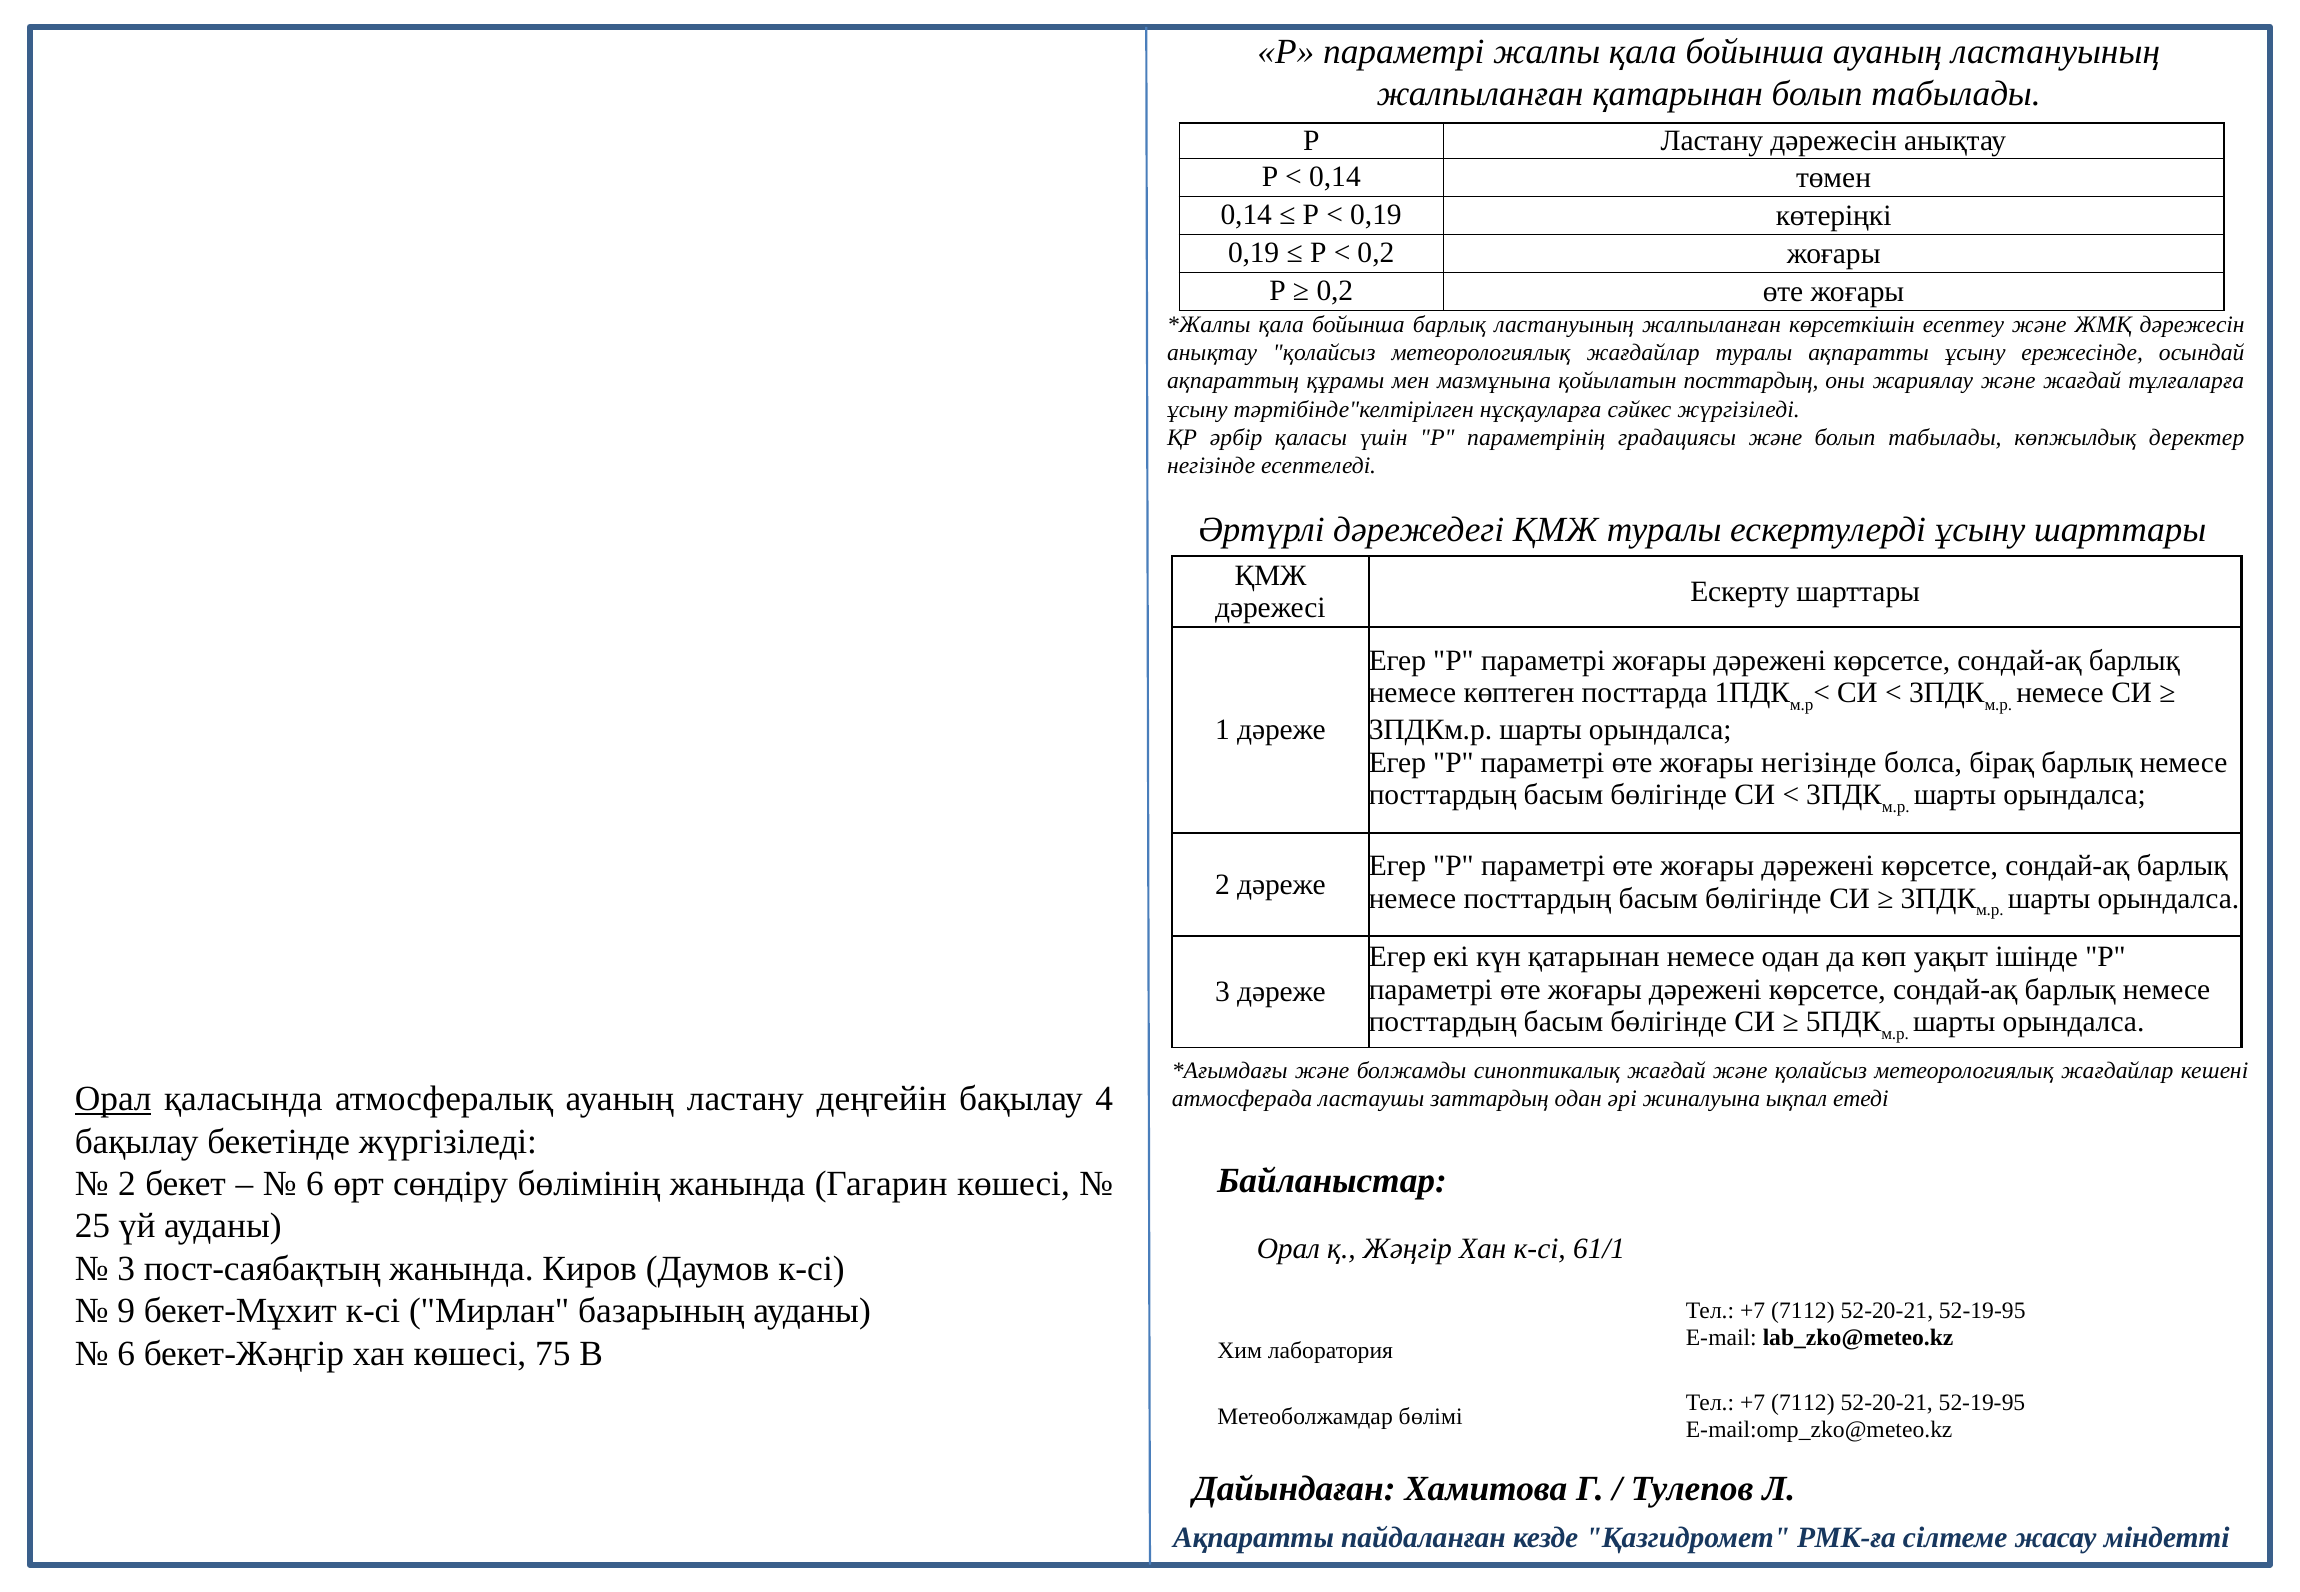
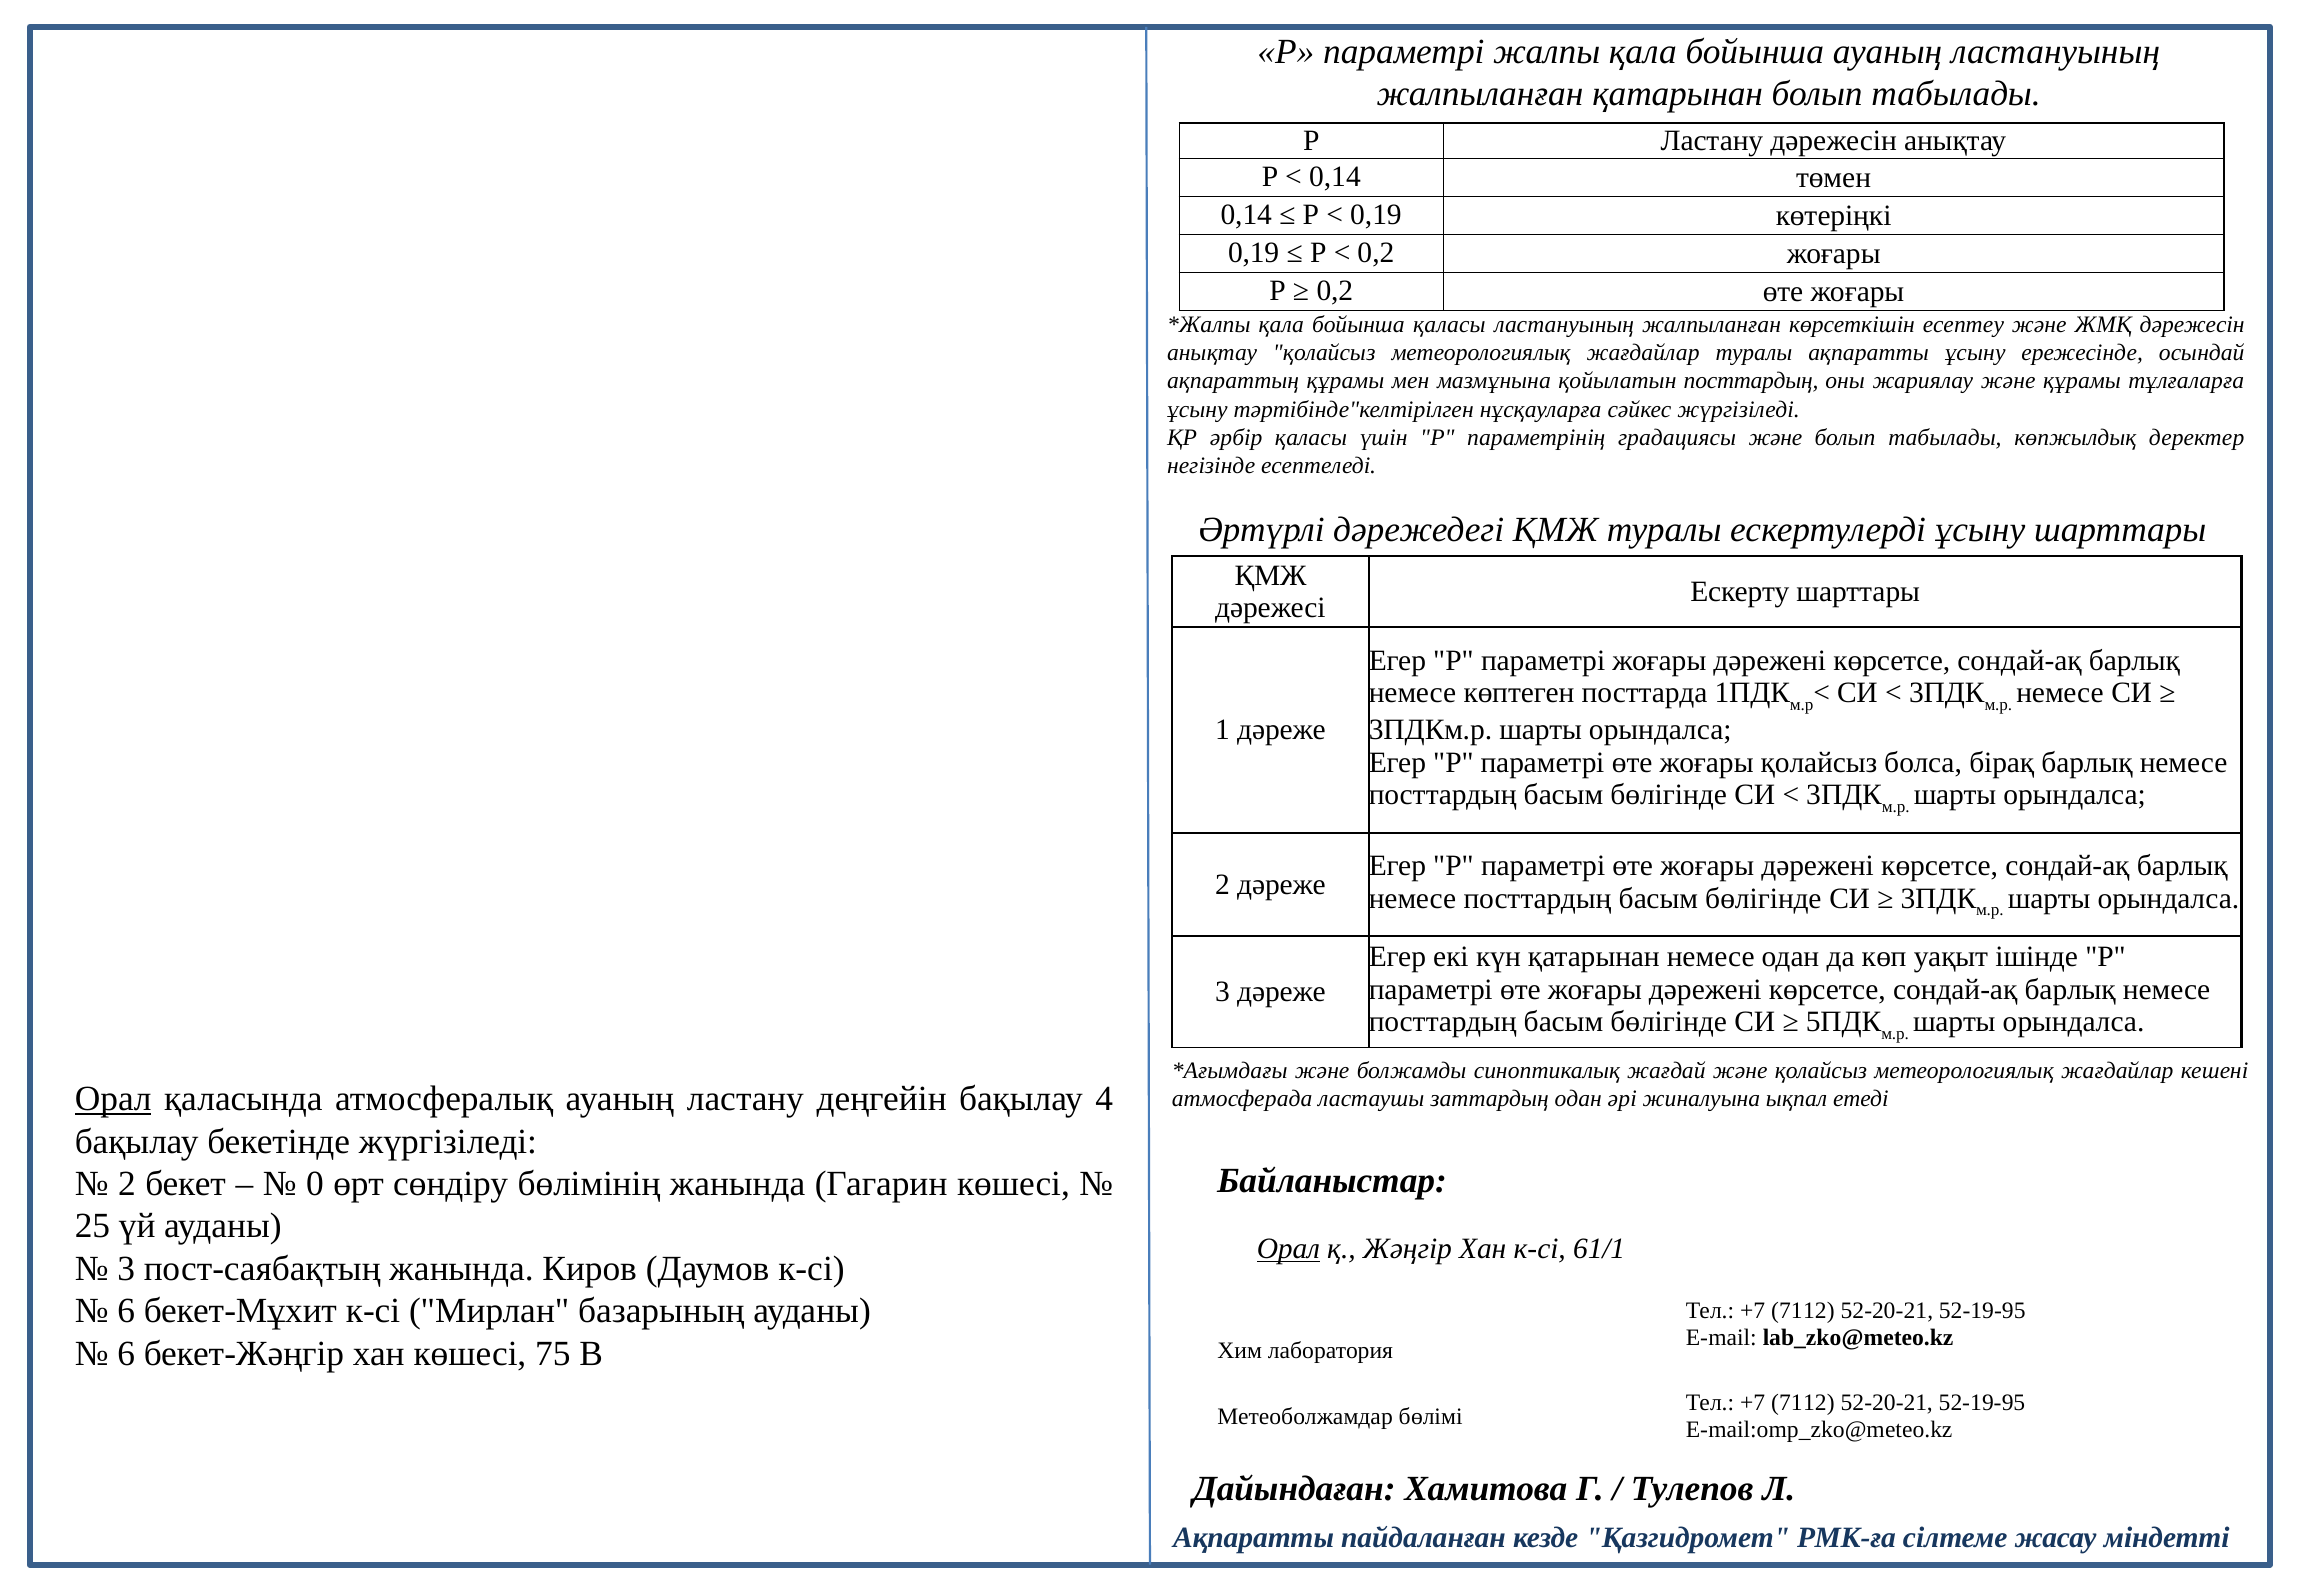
бойынша барлық: барлық -> қаласы (1449, 325)
және жағдай: жағдай -> құрамы (2082, 381)
жоғары негізінде: негізінде -> қолайсыз (1819, 763)
6: 6 -> 0 (315, 1184)
Орал underline: none -> present (1288, 1249)
9: 9 -> 6 (126, 1311)
